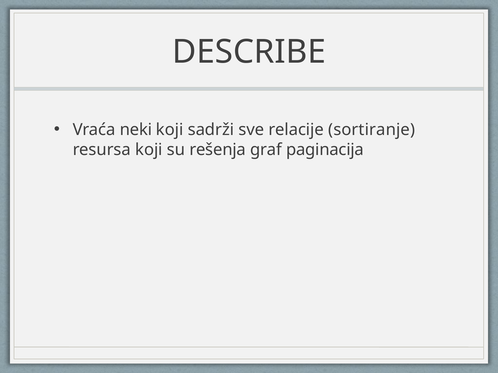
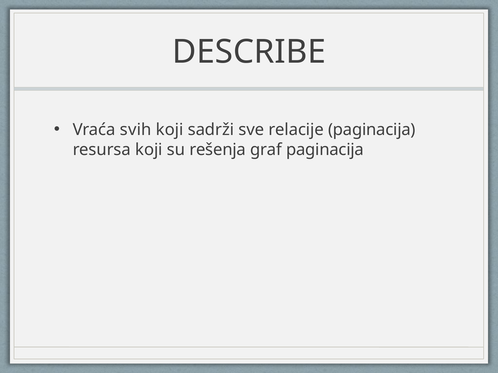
neki: neki -> svih (136, 130)
relacije sortiranje: sortiranje -> paginacija (372, 130)
